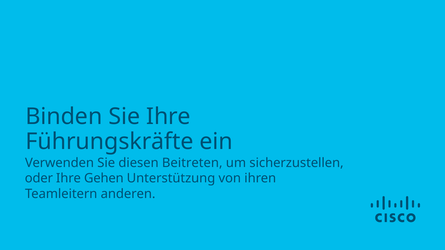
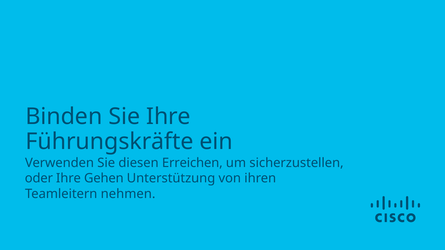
Beitreten: Beitreten -> Erreichen (192, 163)
anderen: anderen -> nehmen (128, 194)
